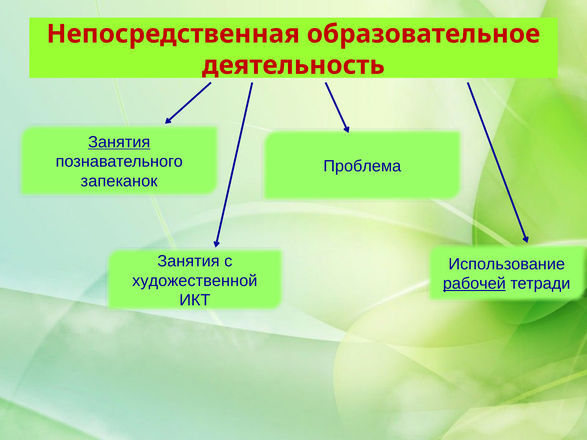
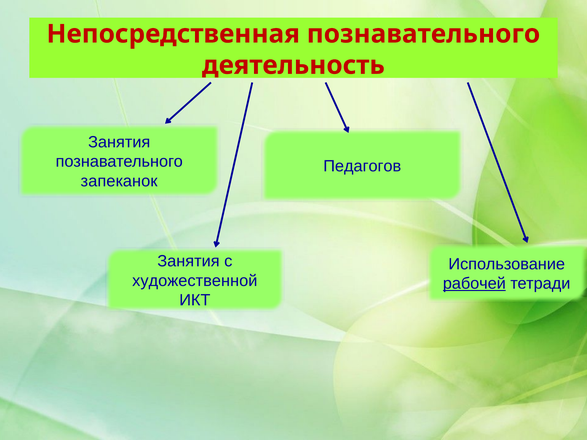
Непосредственная образовательное: образовательное -> познавательного (423, 34)
Занятия underline: present -> none (119, 142)
Проблема: Проблема -> Педагогов (362, 166)
